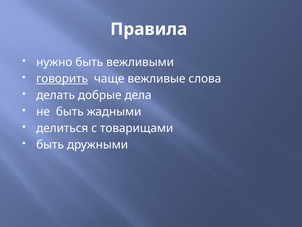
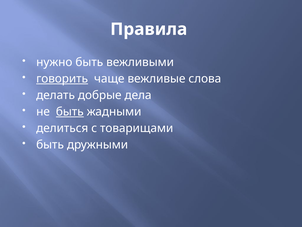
быть underline: none -> present (70, 112)
